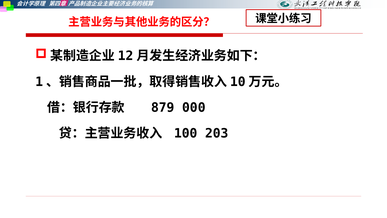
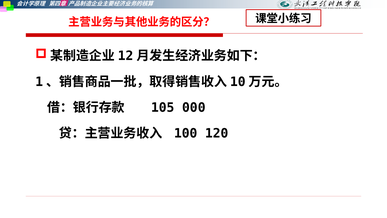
879: 879 -> 105 (163, 107)
203: 203 -> 120 (217, 133)
